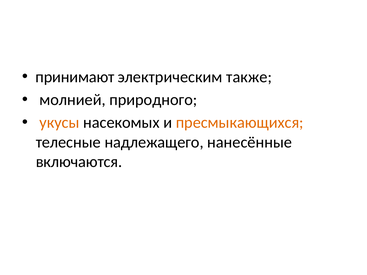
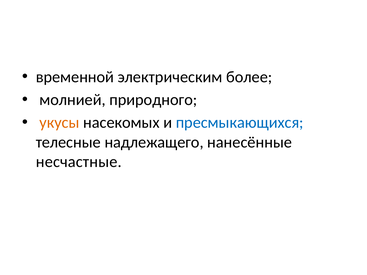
принимают: принимают -> временной (75, 77)
также: также -> более (249, 77)
пресмыкающихся colour: orange -> blue (240, 123)
включаются: включаются -> несчастные (79, 162)
